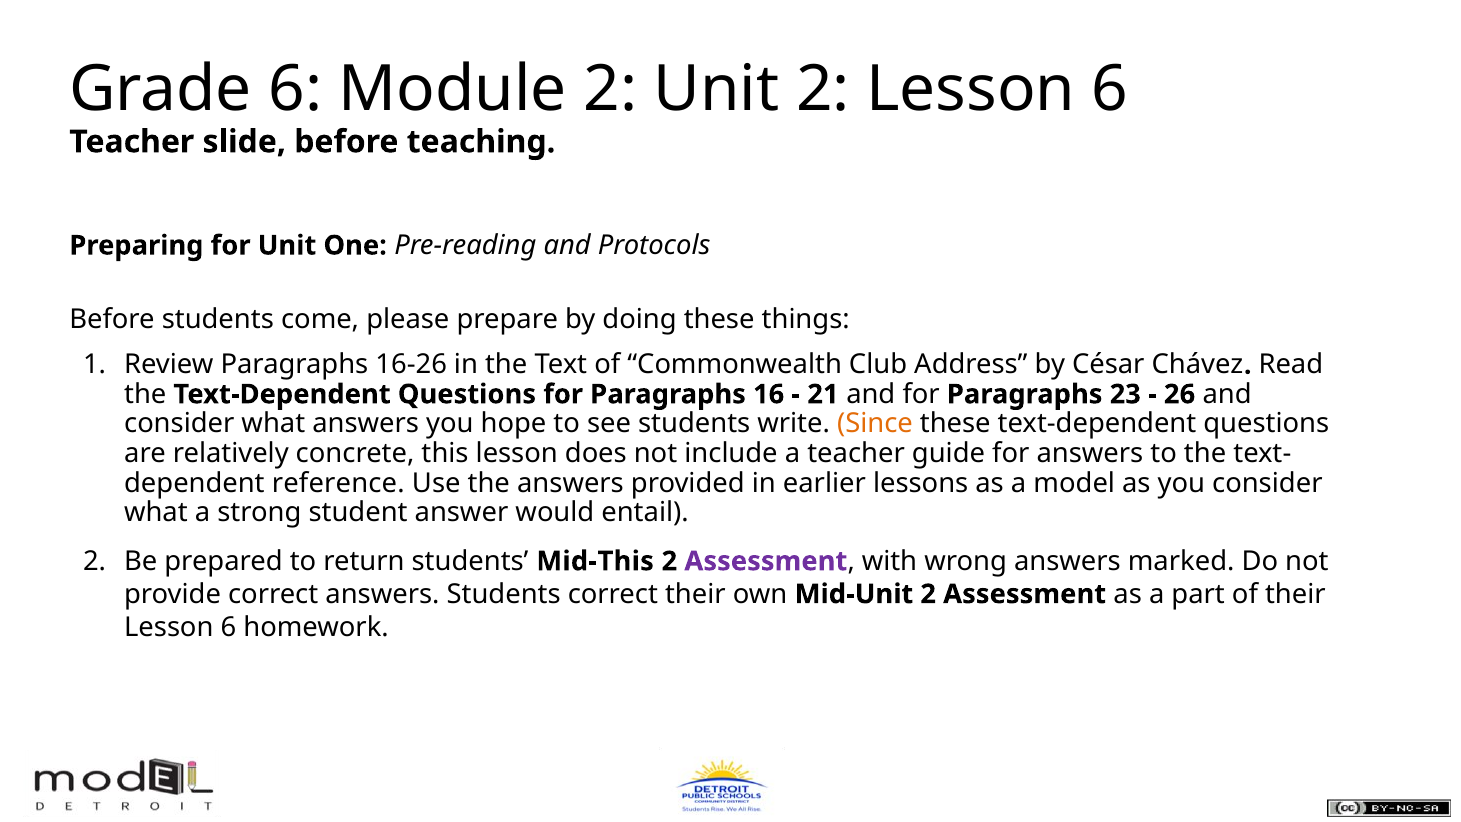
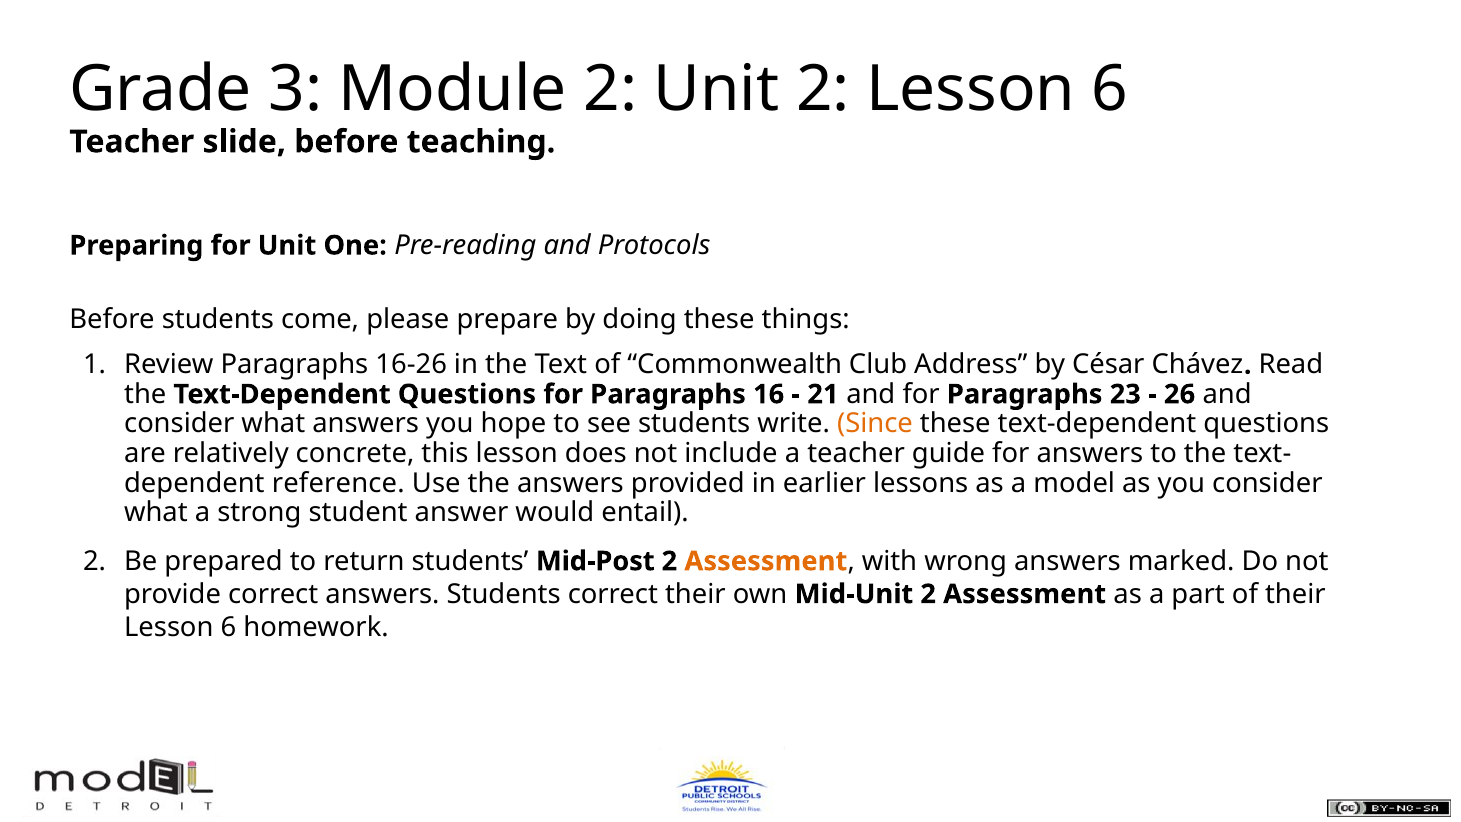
Grade 6: 6 -> 3 (296, 90)
Mid-This: Mid-This -> Mid-Post (595, 561)
Assessment colour: purple -> orange (766, 561)
